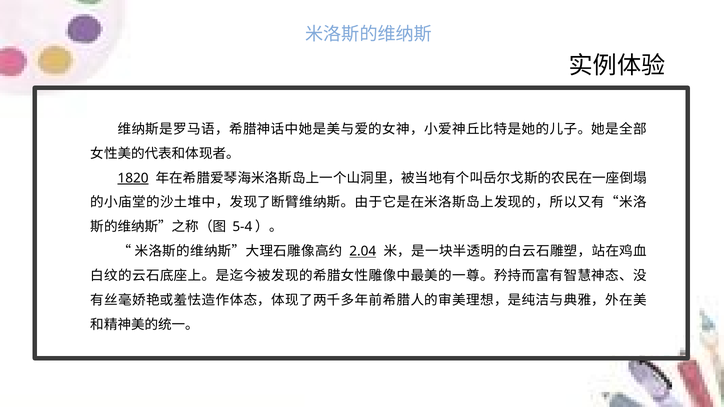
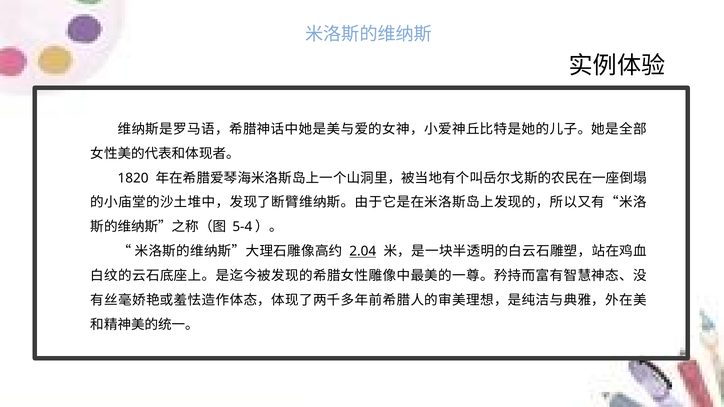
1820 underline: present -> none (133, 178)
